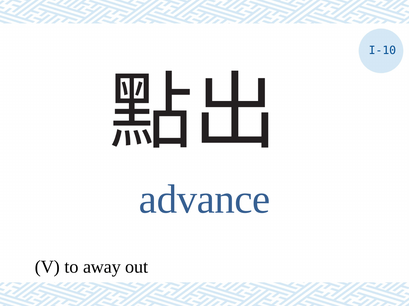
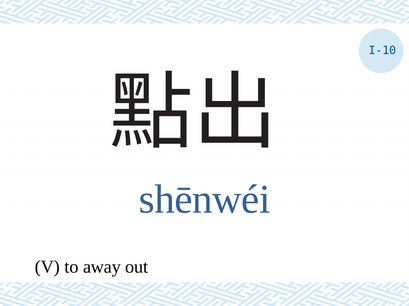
advance: advance -> shēnwéi (205, 200)
